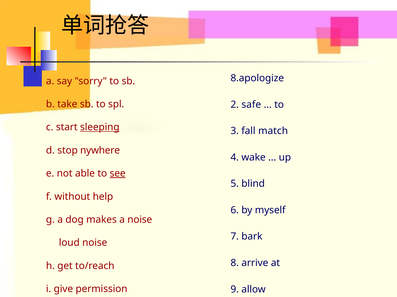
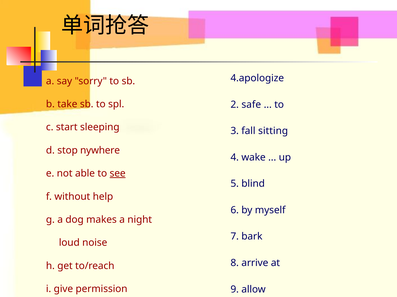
8.apologize: 8.apologize -> 4.apologize (257, 78)
sleeping underline: present -> none (100, 128)
match: match -> sitting (273, 131)
a noise: noise -> night (140, 220)
